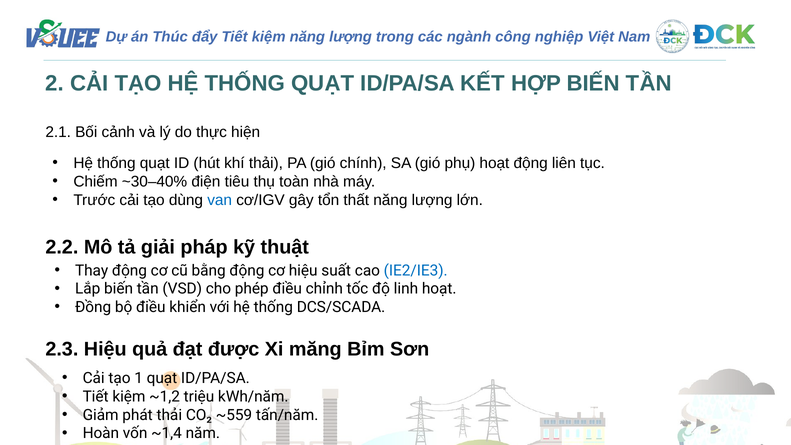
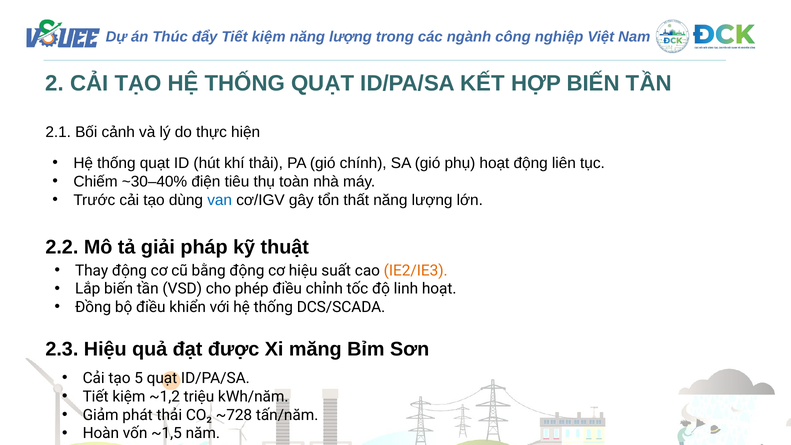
IE2/IE3 colour: blue -> orange (416, 270)
1: 1 -> 5 (139, 378)
~559: ~559 -> ~728 (234, 415)
~1,4: ~1,4 -> ~1,5 (167, 433)
